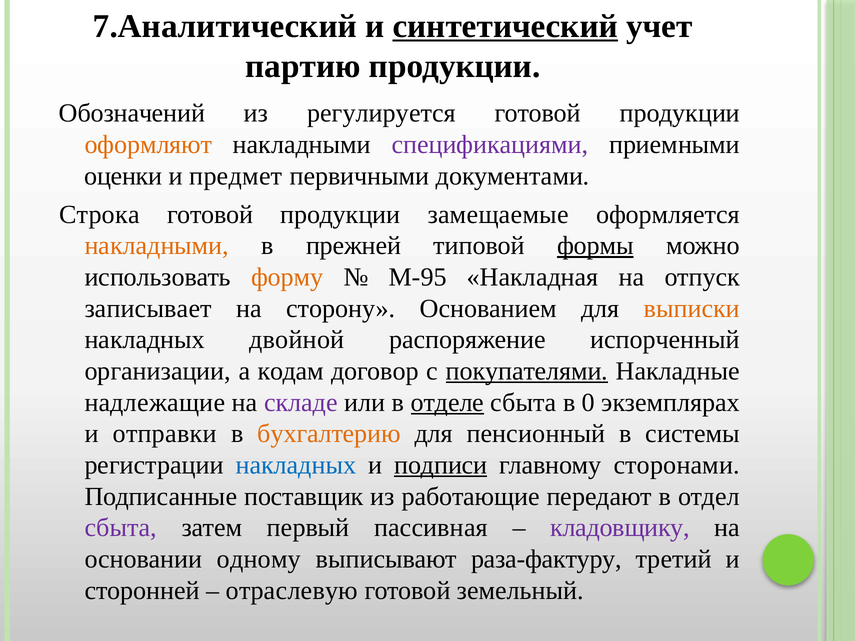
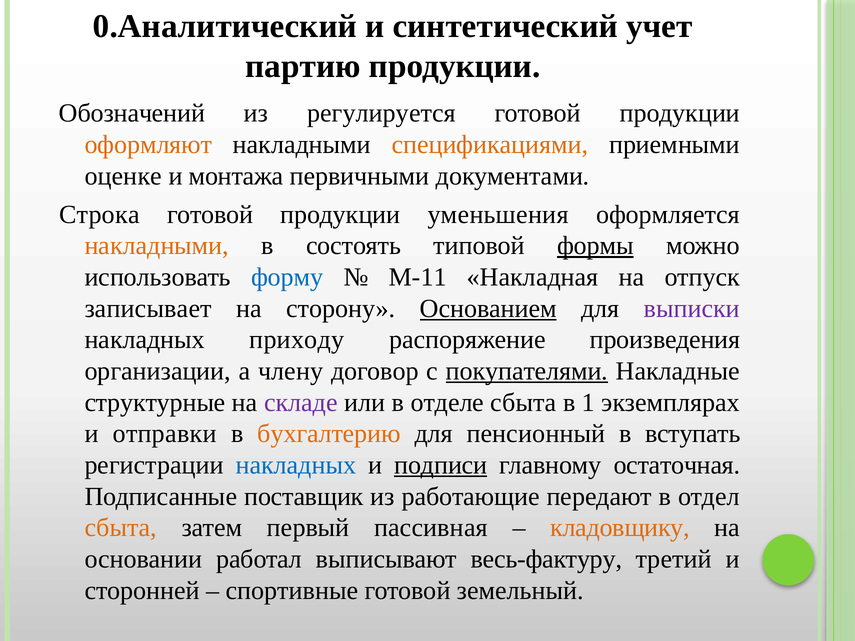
7.Аналитический: 7.Аналитический -> 0.Аналитический (225, 26)
синтетический underline: present -> none (505, 26)
спецификациями colour: purple -> orange (490, 145)
оценки: оценки -> оценке (123, 176)
предмет: предмет -> монтажа (236, 176)
замещаемые: замещаемые -> уменьшения (498, 215)
прежней: прежней -> состоять (354, 246)
форму colour: orange -> blue (287, 277)
М-95: М-95 -> М-11 (418, 277)
Основанием underline: none -> present (488, 309)
выписки colour: orange -> purple (692, 309)
двойной: двойной -> приходу (297, 340)
испорченный: испорченный -> произведения (665, 340)
кодам: кодам -> члену (291, 371)
надлежащие: надлежащие -> структурные (155, 403)
отделе underline: present -> none (447, 403)
0: 0 -> 1 (588, 403)
системы: системы -> вступать (693, 434)
сторонами: сторонами -> остаточная (677, 465)
сбыта colour: purple -> orange (121, 528)
кладовщику colour: purple -> orange (620, 528)
одному: одному -> работал (259, 559)
раза-фактуру: раза-фактуру -> весь-фактуру (546, 559)
отраслевую: отраслевую -> спортивные (292, 591)
